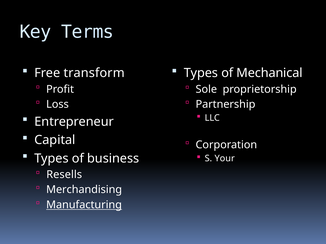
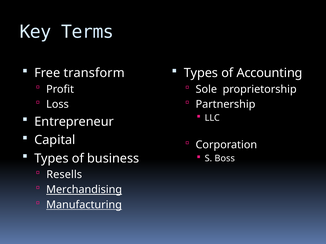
Mechanical: Mechanical -> Accounting (270, 73)
Your: Your -> Boss (225, 159)
Merchandising underline: none -> present (84, 190)
